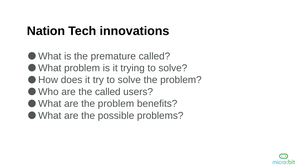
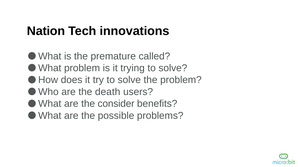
the called: called -> death (108, 92)
are the problem: problem -> consider (116, 104)
